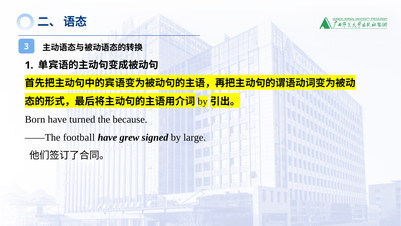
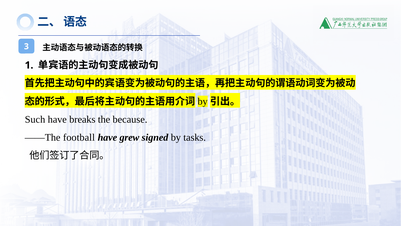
Born: Born -> Such (35, 119)
turned: turned -> breaks (82, 119)
large: large -> tasks (195, 137)
